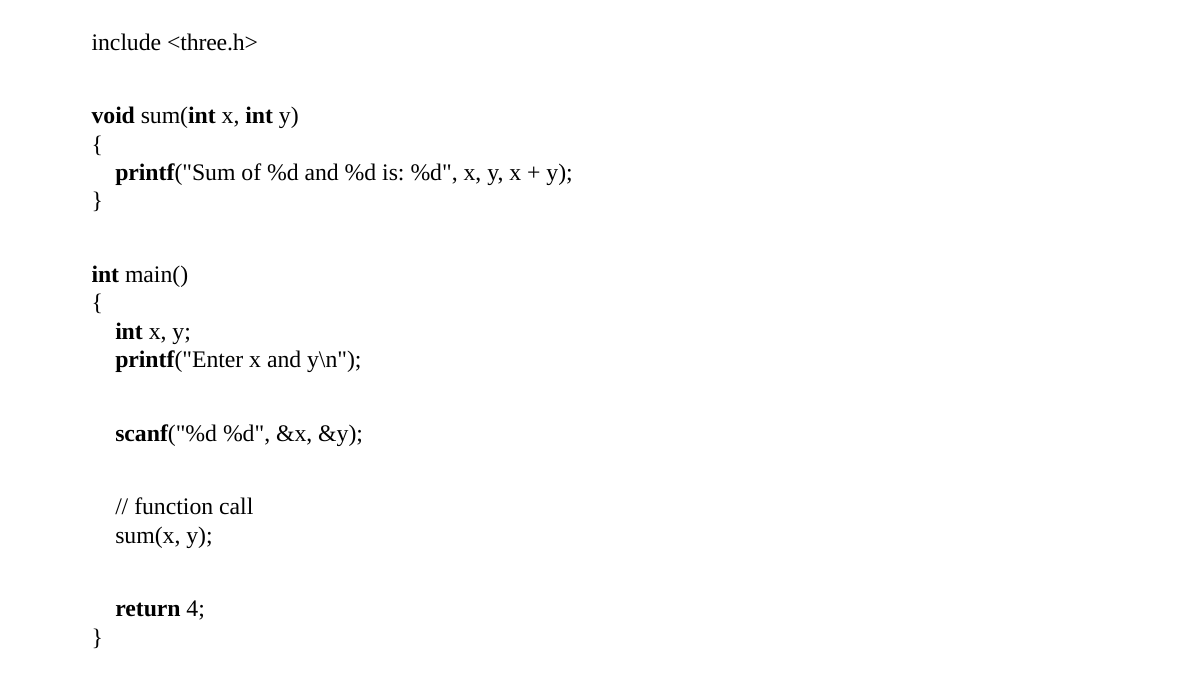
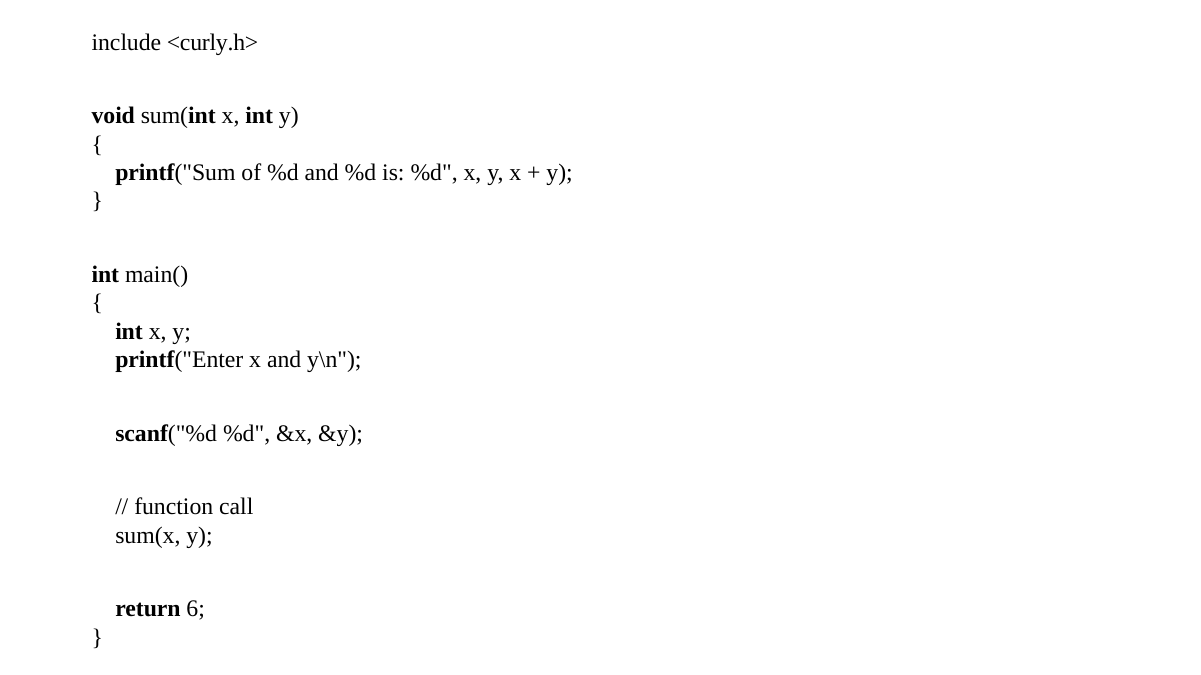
<three.h>: <three.h> -> <curly.h> (213, 42)
4: 4 -> 6 (196, 610)
